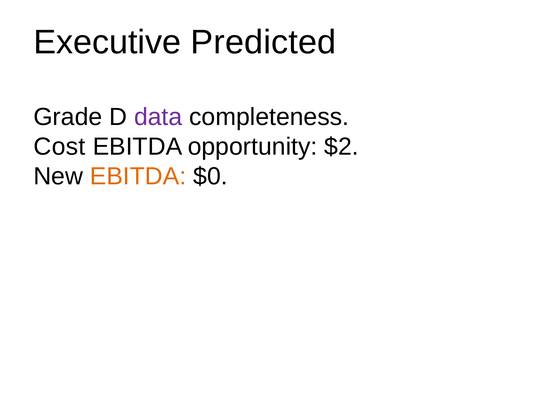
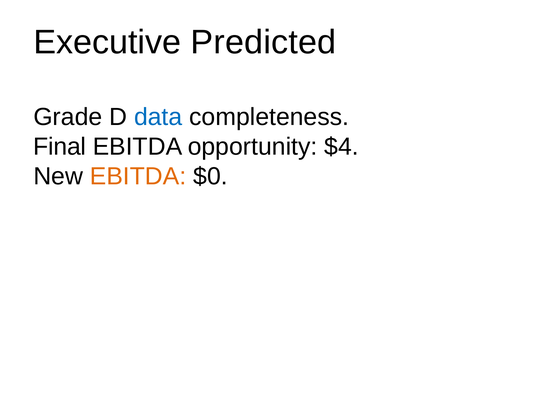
data colour: purple -> blue (158, 117)
Cost: Cost -> Final (60, 147)
$2: $2 -> $4 (341, 147)
